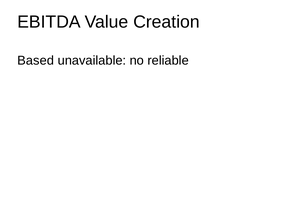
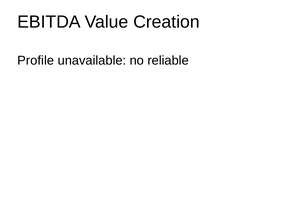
Based: Based -> Profile (36, 60)
